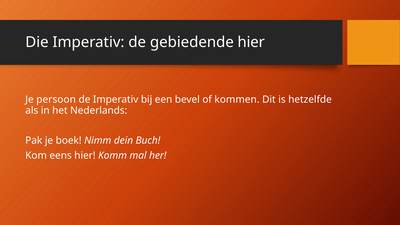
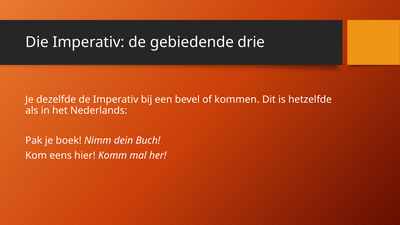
gebiedende hier: hier -> drie (251, 42)
persoon: persoon -> dezelfde (56, 100)
